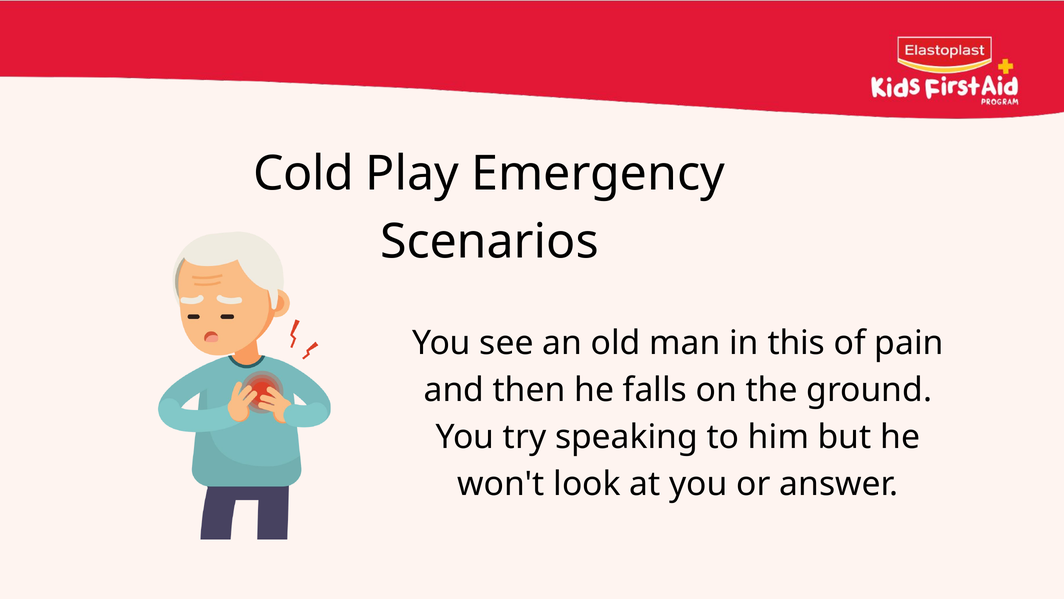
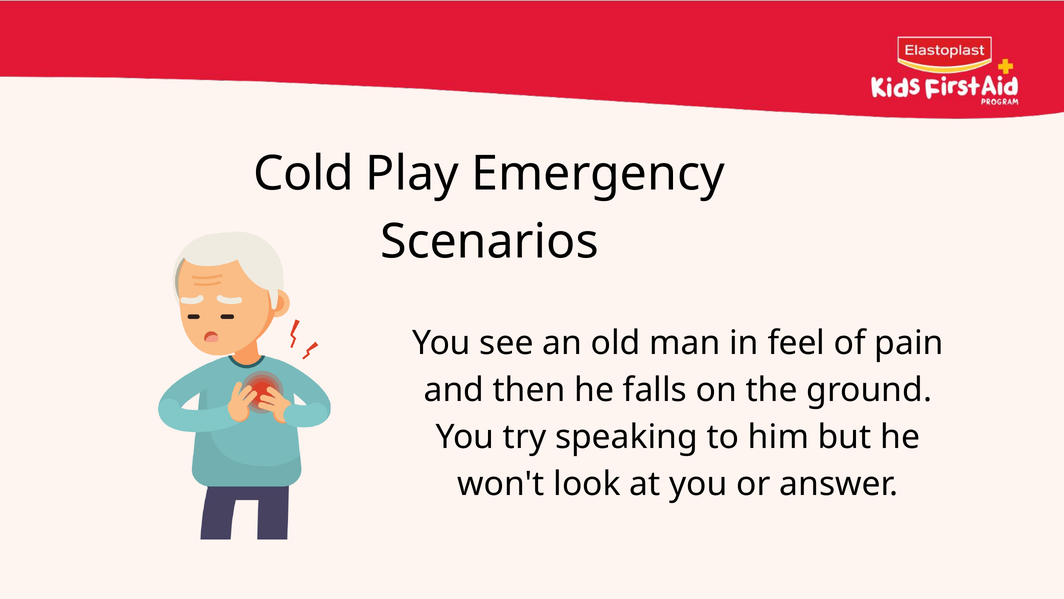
this: this -> feel (796, 343)
